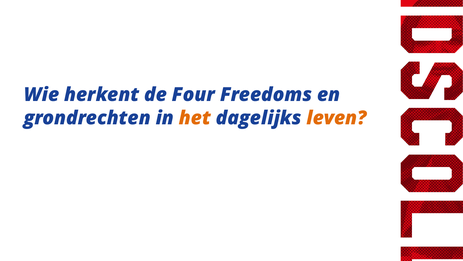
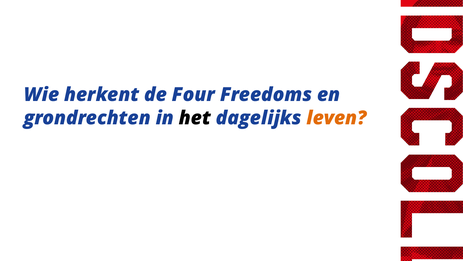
het colour: orange -> black (195, 118)
